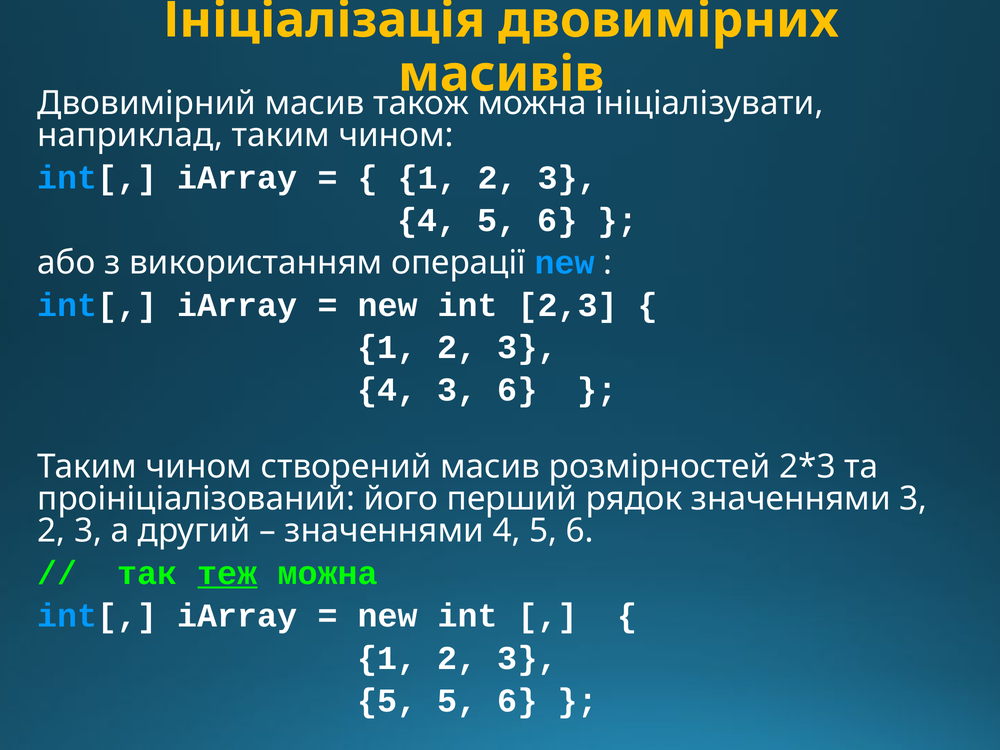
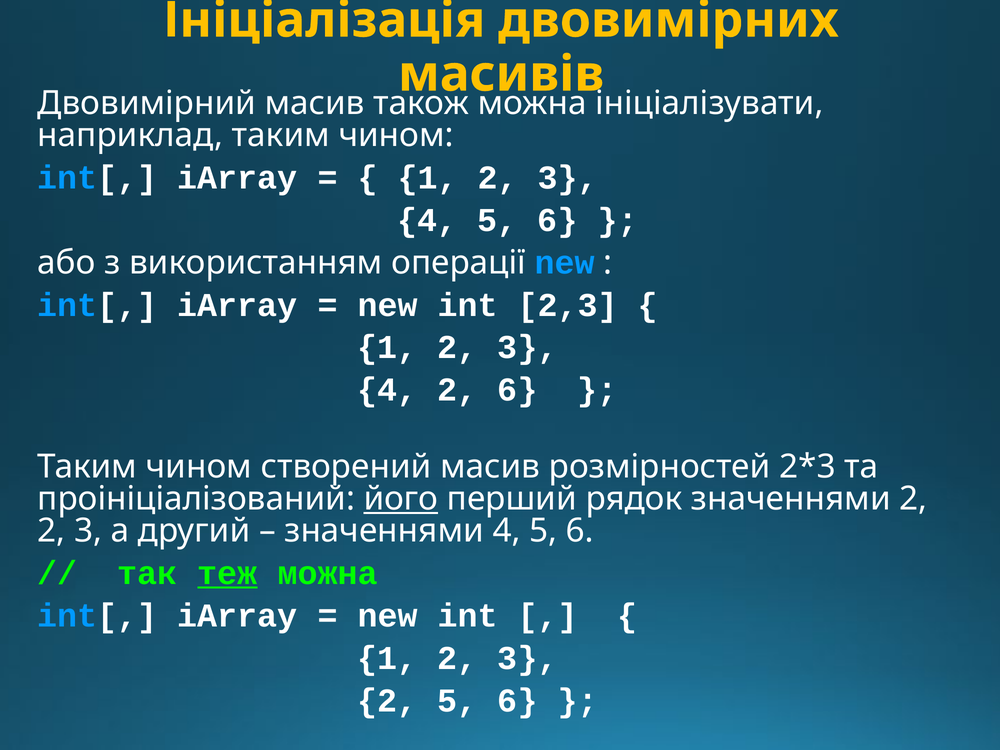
4 3: 3 -> 2 (457, 390)
його underline: none -> present (401, 499)
значеннями 3: 3 -> 2 (913, 499)
5: 5 -> 2 (387, 701)
